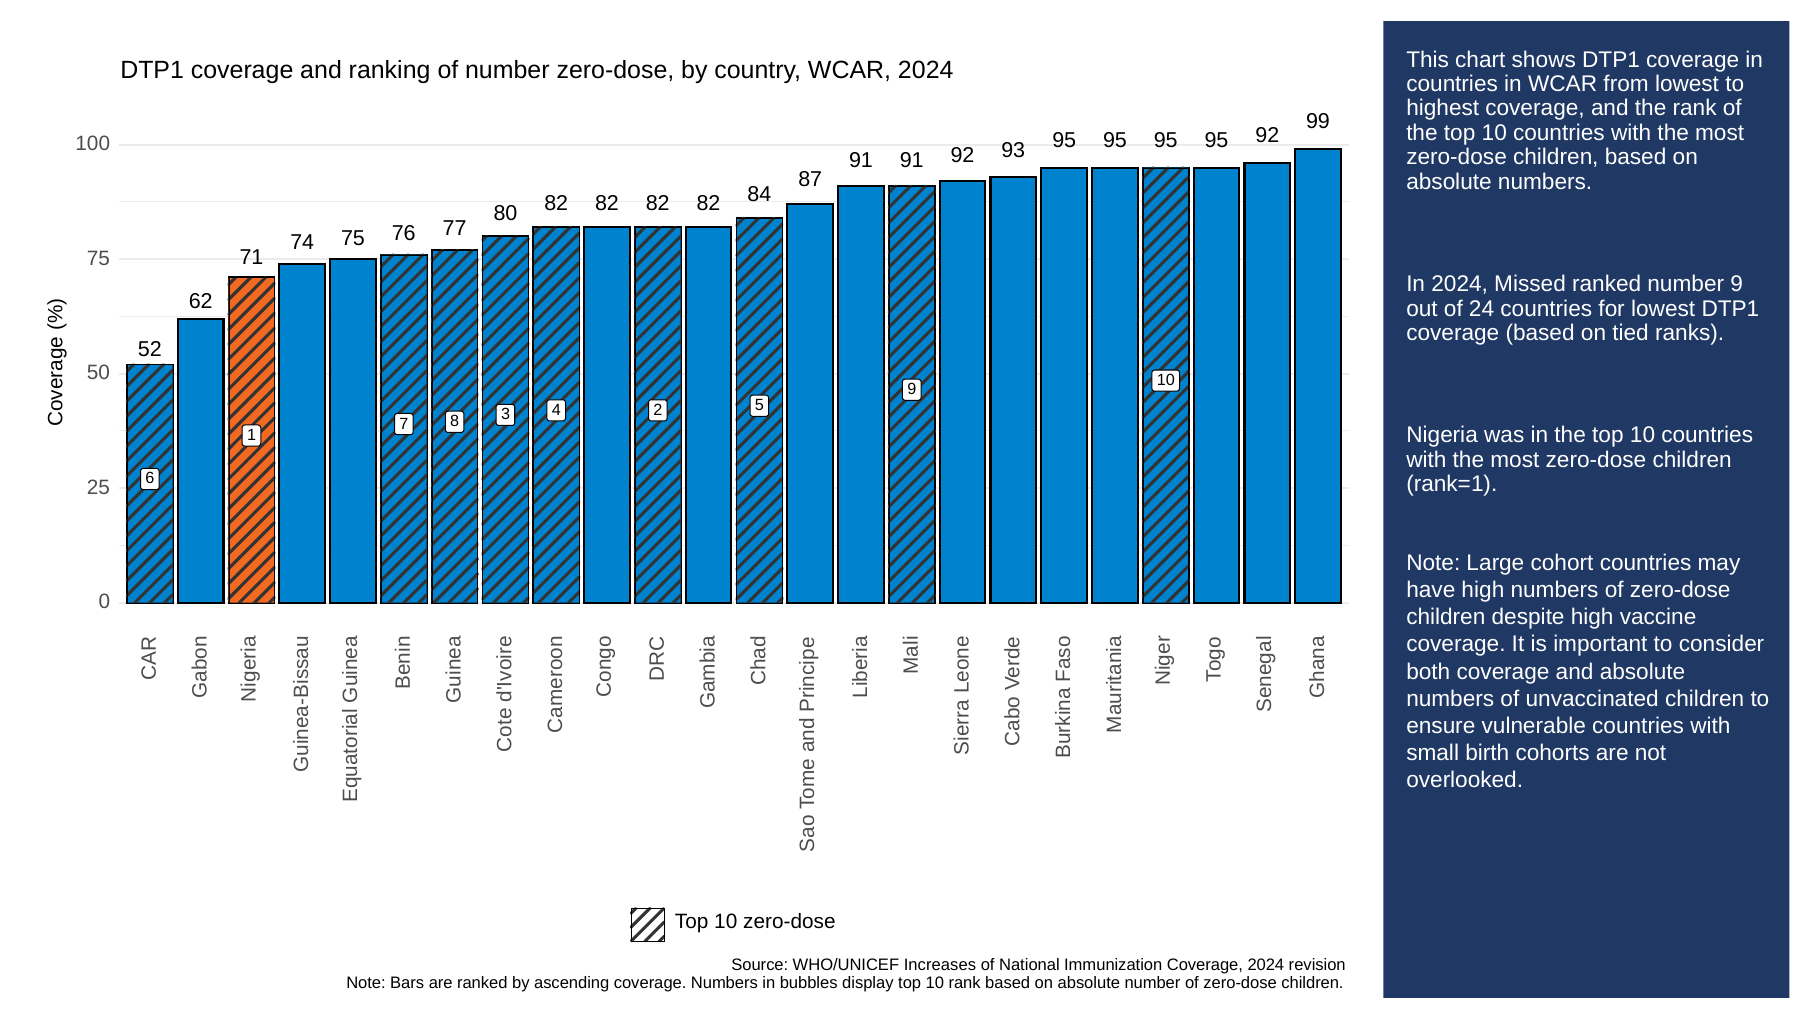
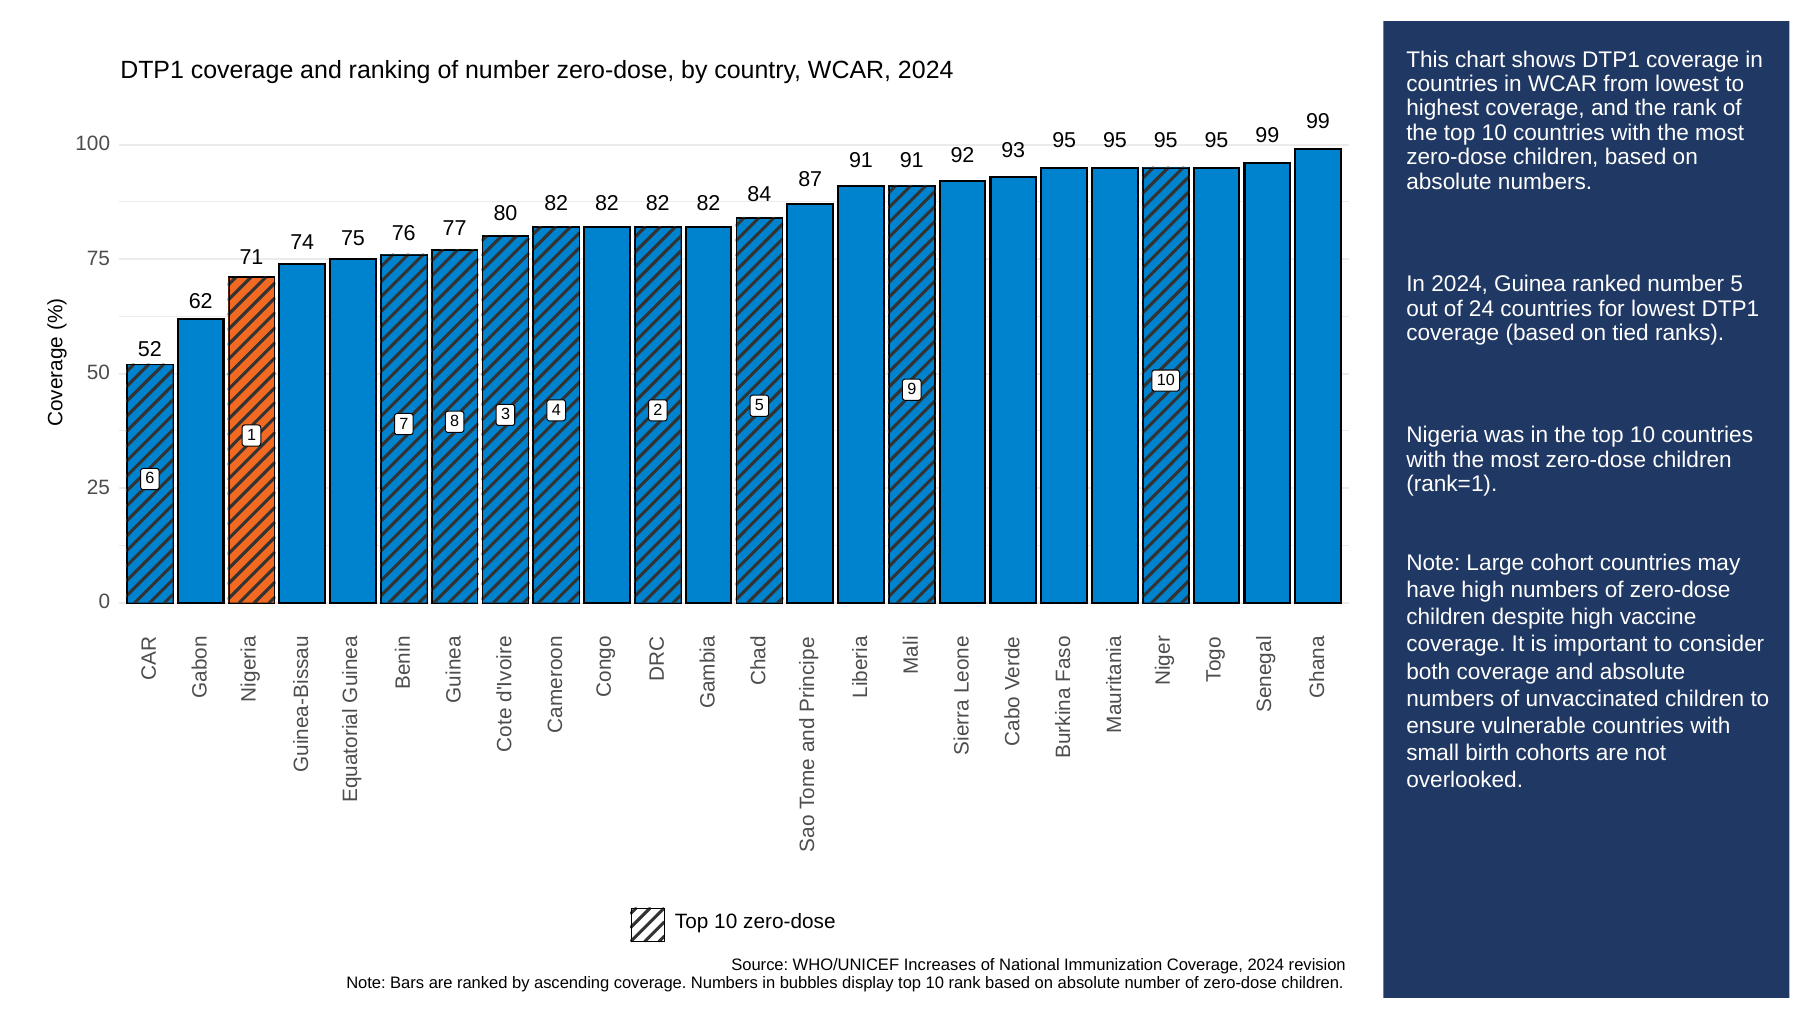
95 92: 92 -> 99 (1267, 136)
Missed: Missed -> Guinea (1530, 284)
number 9: 9 -> 5 (1737, 284)
